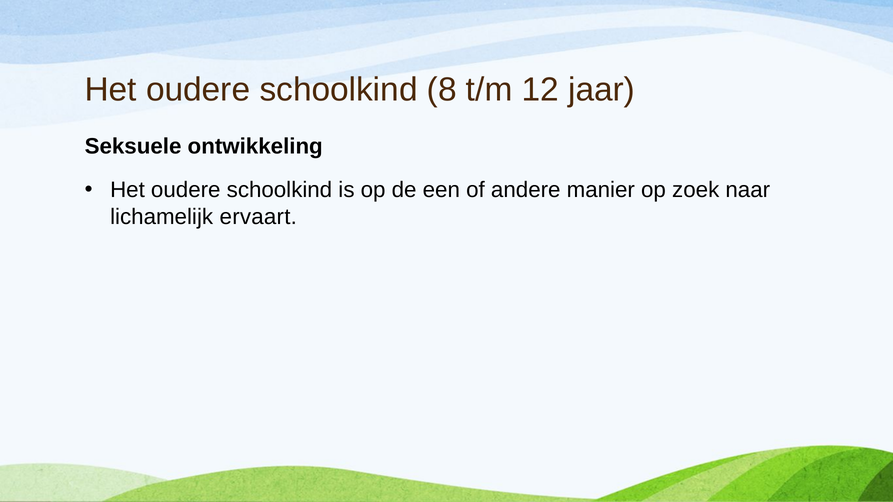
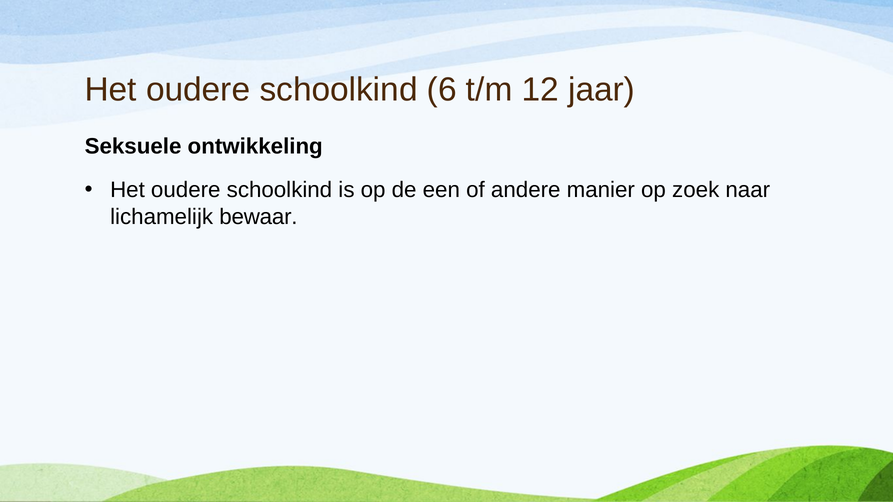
8: 8 -> 6 (442, 90)
ervaart: ervaart -> bewaar (258, 217)
